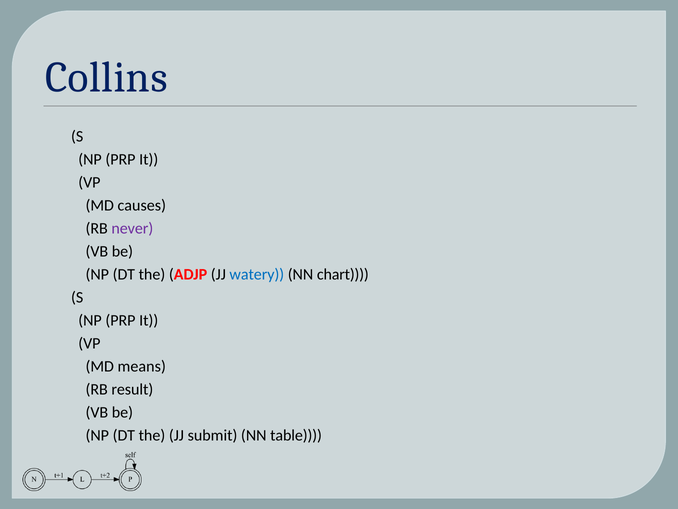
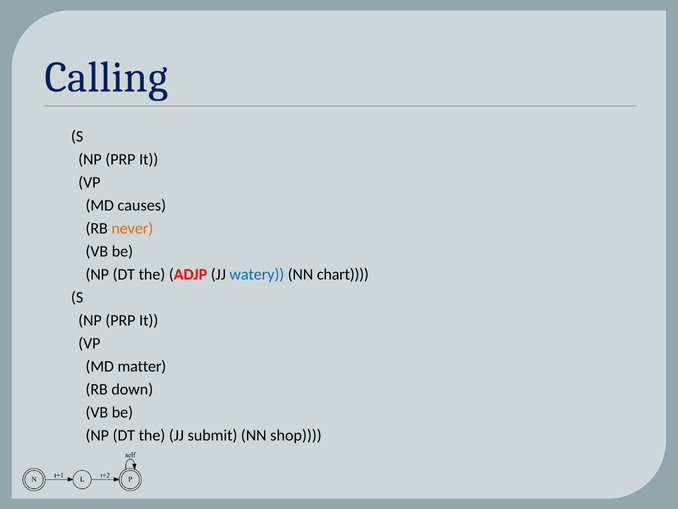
Collins: Collins -> Calling (106, 77)
never colour: purple -> orange (132, 228)
means: means -> matter (142, 366)
result: result -> down (132, 389)
table: table -> shop (296, 435)
